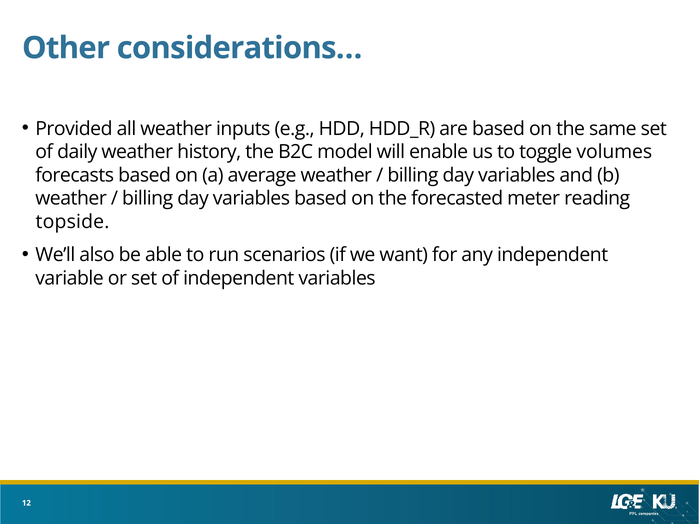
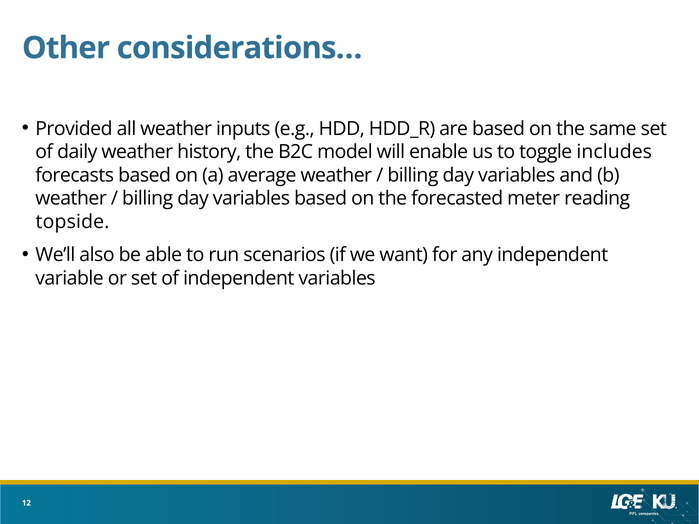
volumes: volumes -> includes (614, 152)
